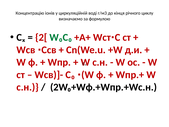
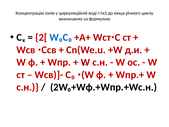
W₀C₀ colour: green -> blue (61, 37)
